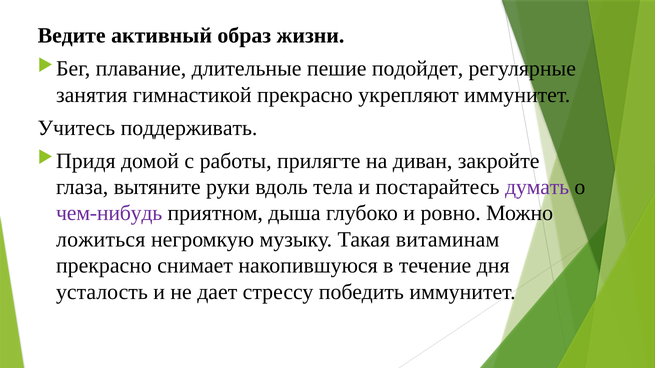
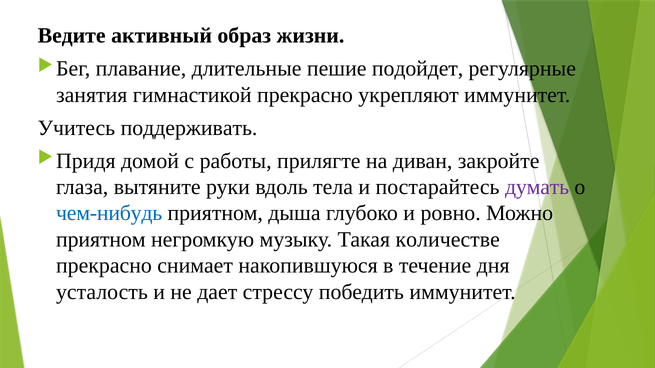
чем-нибудь colour: purple -> blue (109, 214)
ложиться: ложиться -> приятном (101, 240)
витаминам: витаминам -> количестве (448, 240)
